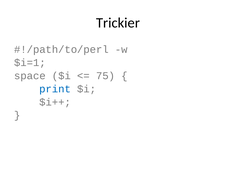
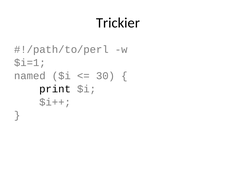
space: space -> named (30, 76)
75: 75 -> 30 (105, 76)
print colour: blue -> black (55, 89)
